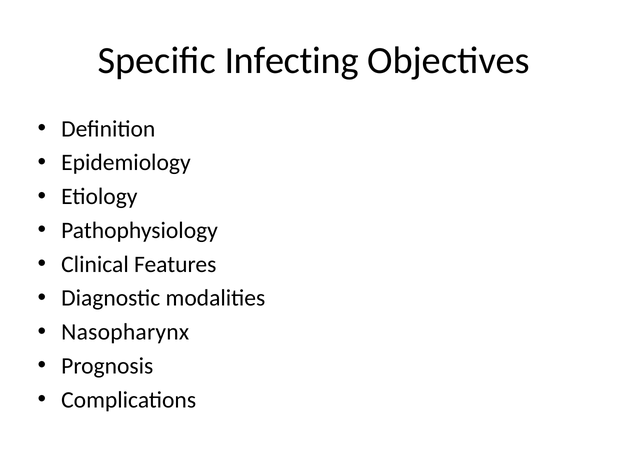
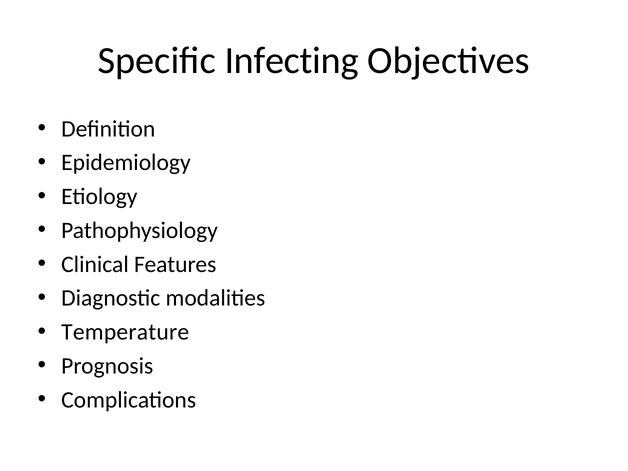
Nasopharynx: Nasopharynx -> Temperature (125, 332)
